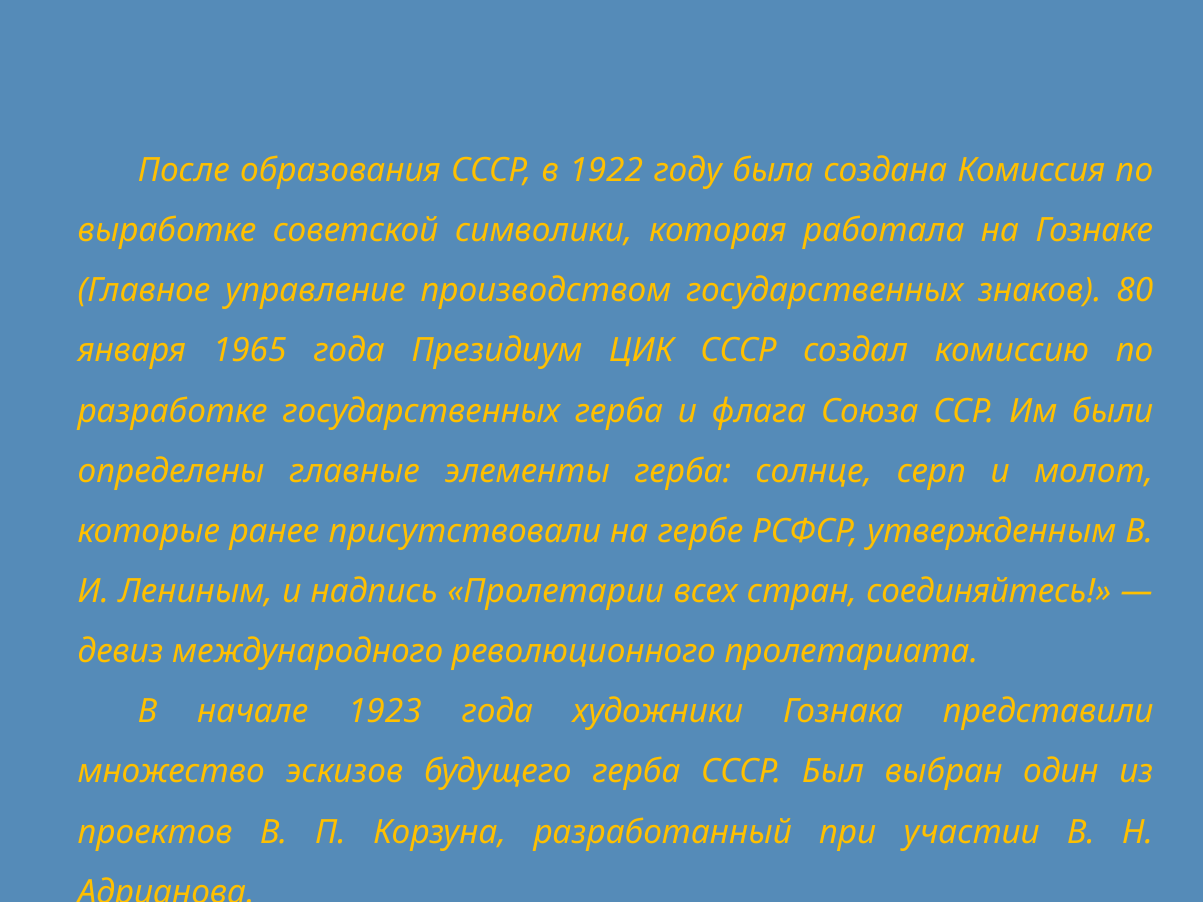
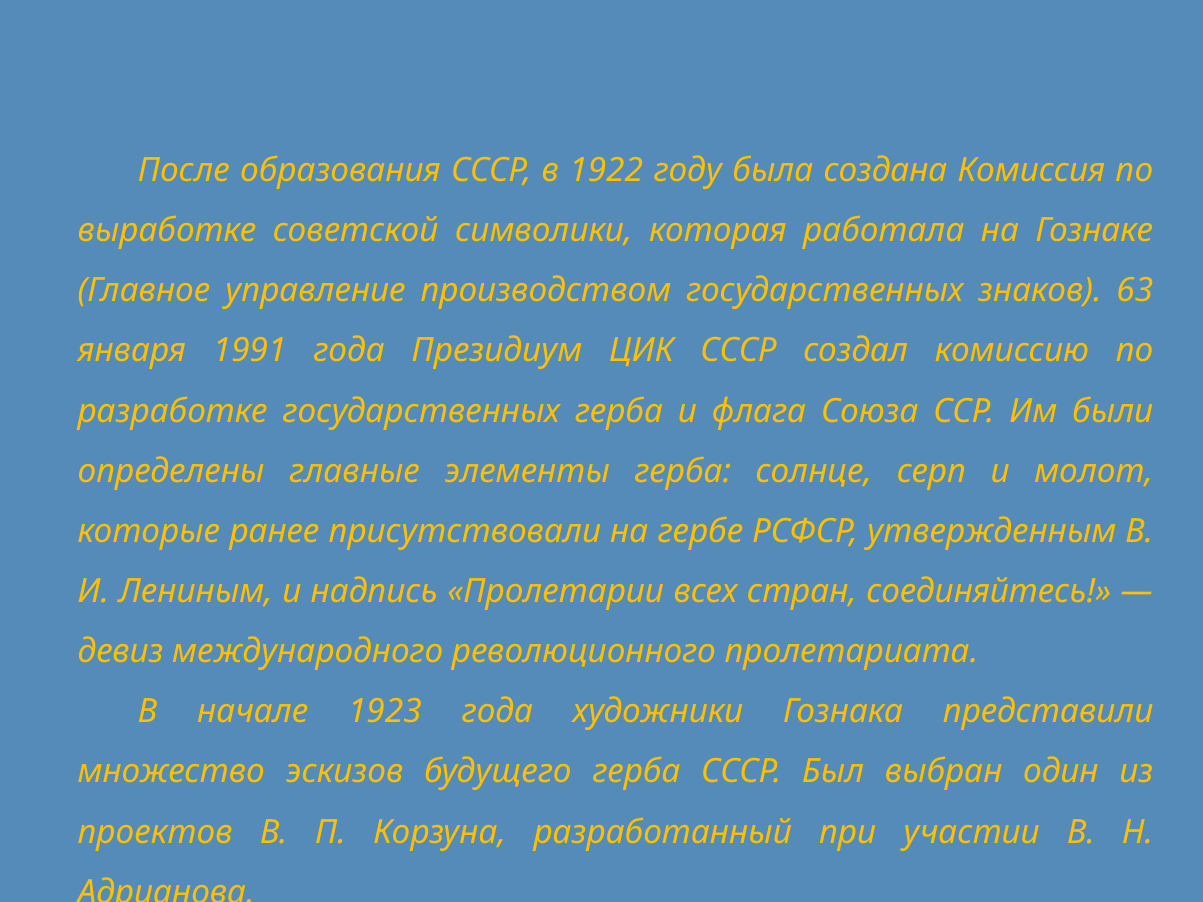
80: 80 -> 63 (1135, 291)
1965: 1965 -> 1991 (250, 351)
